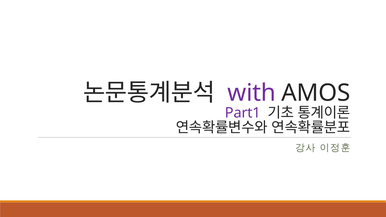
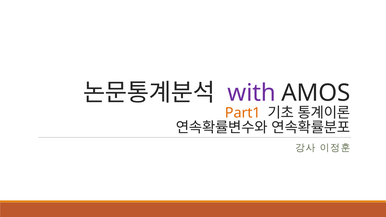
Part1 colour: purple -> orange (243, 113)
